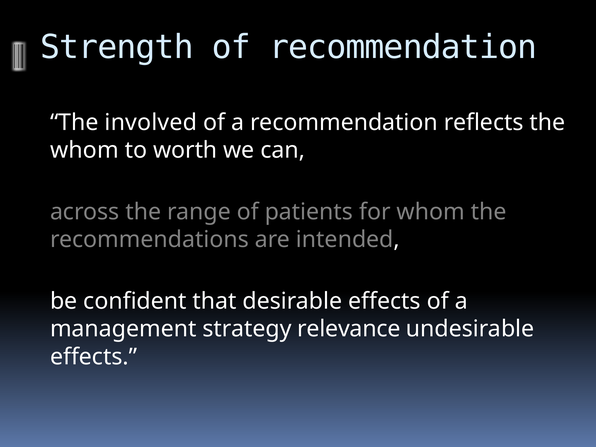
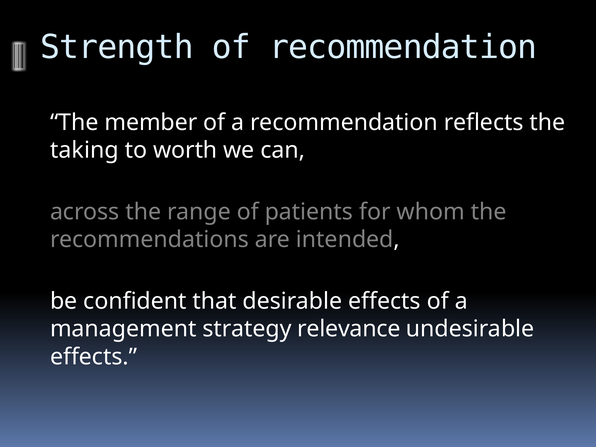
involved: involved -> member (151, 123)
whom: whom -> taking (84, 150)
